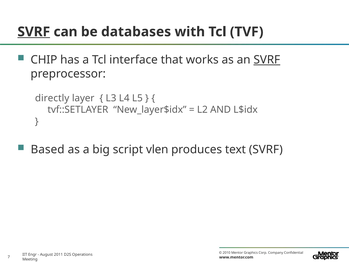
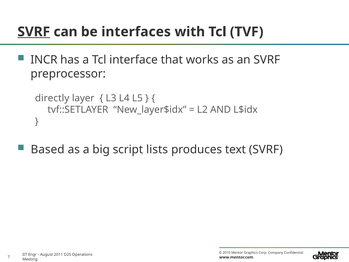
databases: databases -> interfaces (136, 32)
CHIP: CHIP -> INCR (44, 60)
SVRF underline: present -> none (267, 60)
vlen: vlen -> lists (157, 149)
